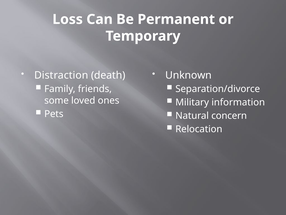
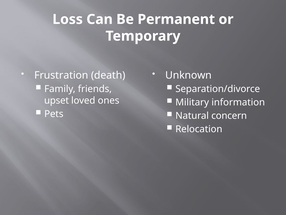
Distraction: Distraction -> Frustration (61, 75)
some: some -> upset (57, 100)
